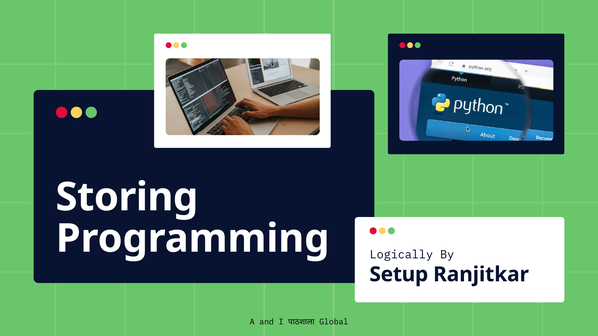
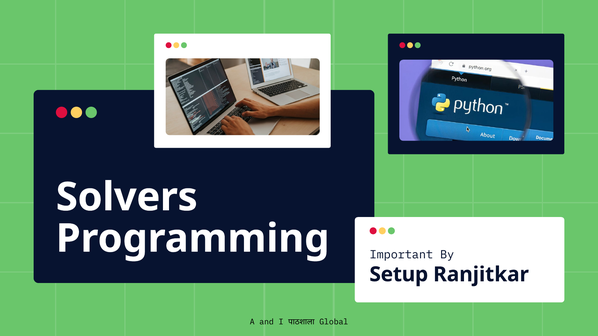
Storing: Storing -> Solvers (127, 197)
Logically: Logically -> Important (401, 255)
